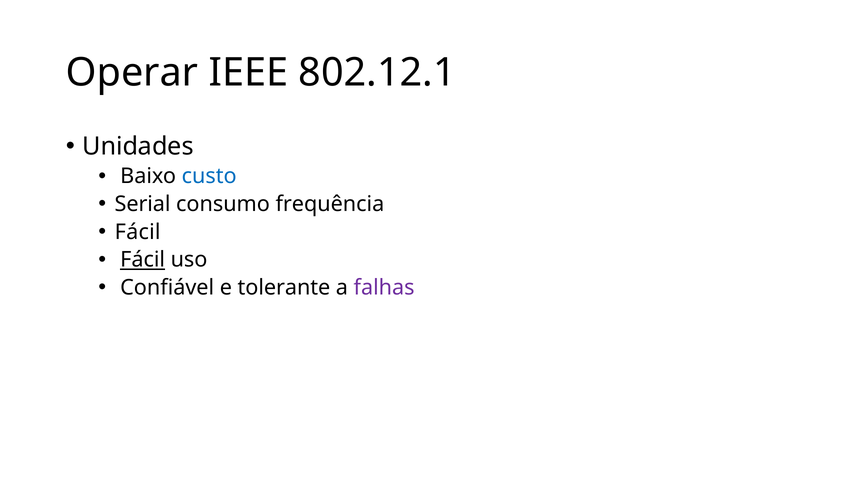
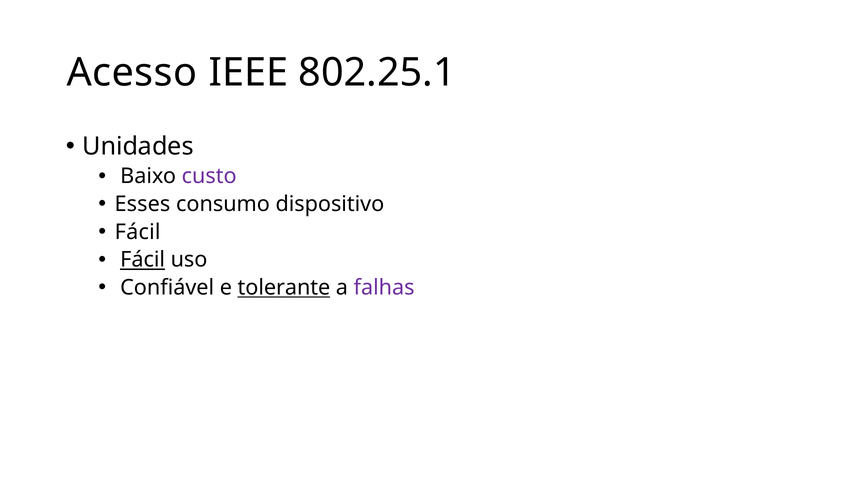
Operar: Operar -> Acesso (132, 73)
802.12.1: 802.12.1 -> 802.25.1 (377, 73)
custo colour: blue -> purple (209, 176)
Serial: Serial -> Esses (142, 204)
frequência: frequência -> dispositivo (330, 204)
tolerante underline: none -> present (284, 287)
